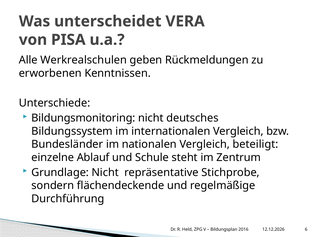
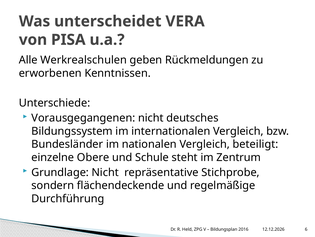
Bildungsmonitoring: Bildungsmonitoring -> Vorausgegangenen (83, 118)
Ablauf: Ablauf -> Obere (93, 157)
